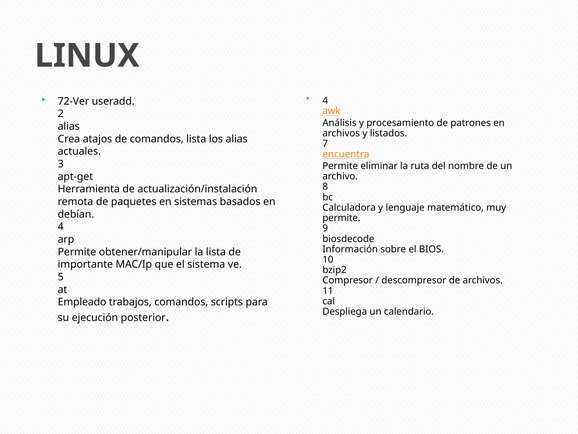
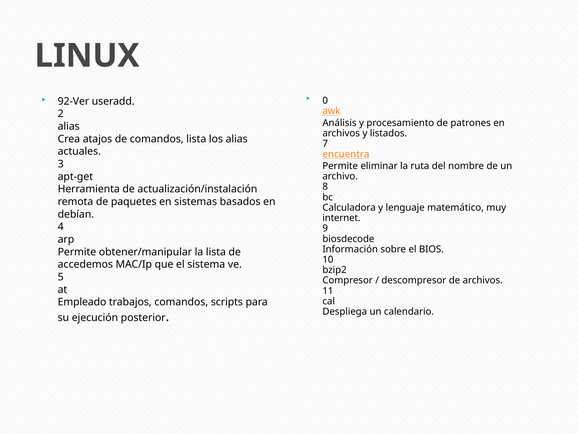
4: 4 -> 0 (325, 101)
72-Ver: 72-Ver -> 92-Ver (73, 101)
permite: permite -> internet (341, 218)
importante: importante -> accedemos (85, 264)
